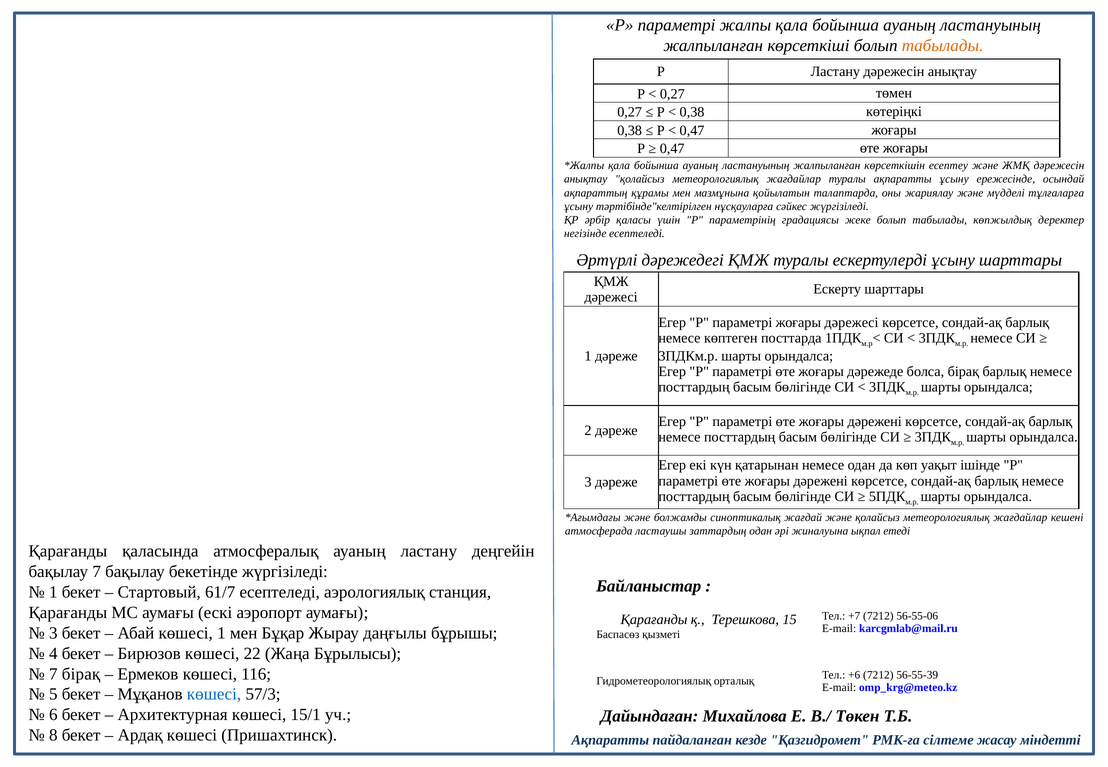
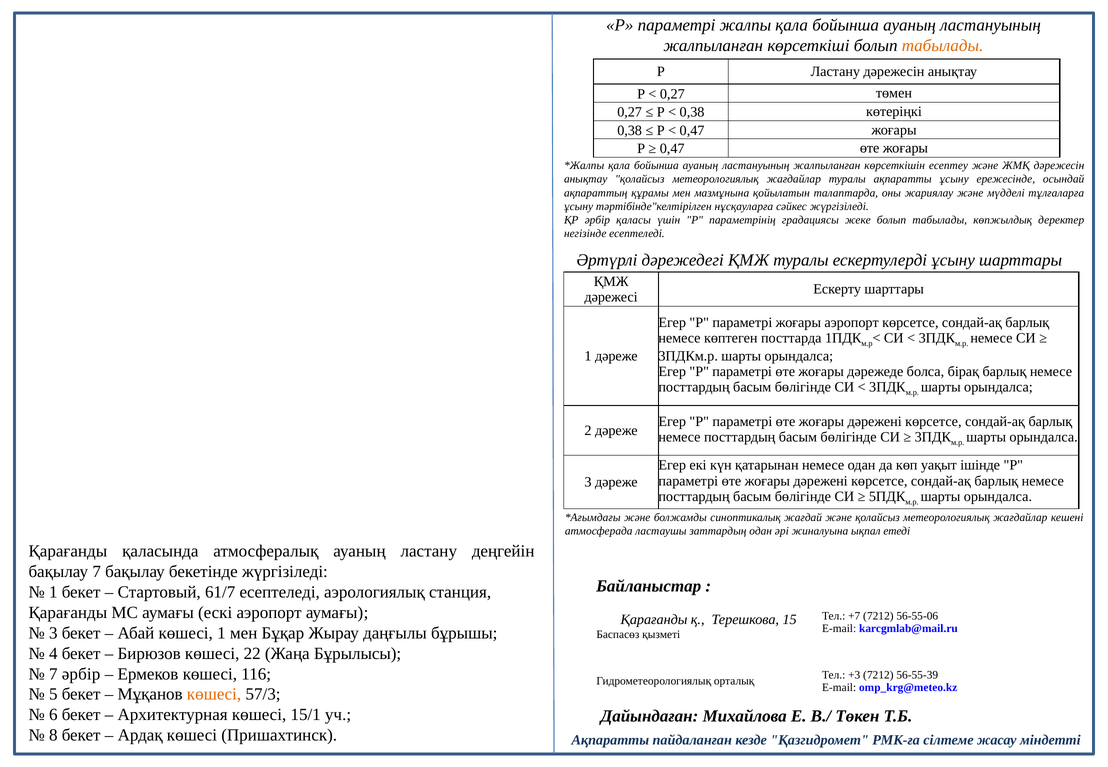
жоғары дәрежесі: дәрежесі -> аэропорт (852, 322)
7 бірақ: бірақ -> әрбір (81, 674)
+6: +6 -> +3 (854, 675)
көшесі colour: blue -> orange (214, 694)
